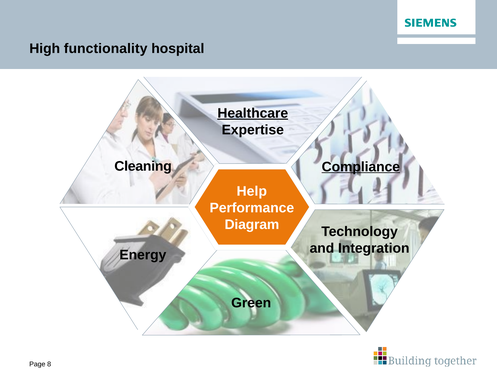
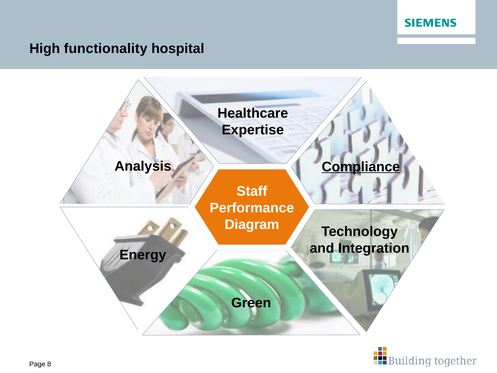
Healthcare underline: present -> none (253, 113)
Cleaning: Cleaning -> Analysis (143, 166)
Help: Help -> Staff (252, 191)
